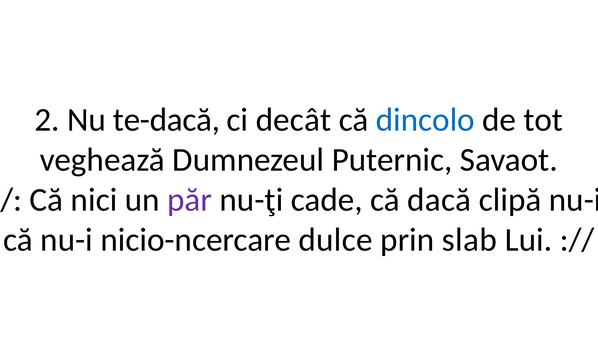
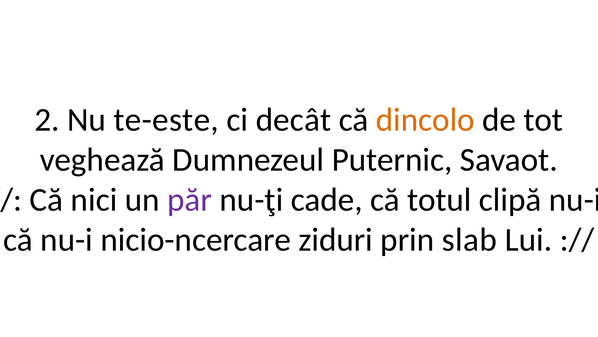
te-dacă: te-dacă -> te-este (166, 120)
dincolo colour: blue -> orange (425, 120)
dacă: dacă -> totul (439, 199)
dulce: dulce -> ziduri (336, 239)
